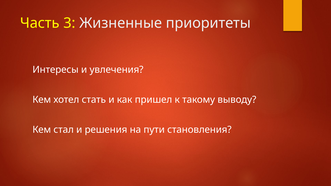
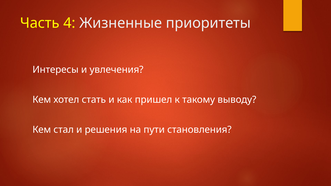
3: 3 -> 4 (69, 23)
